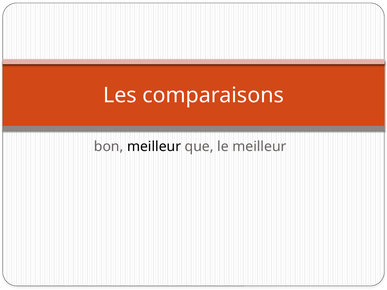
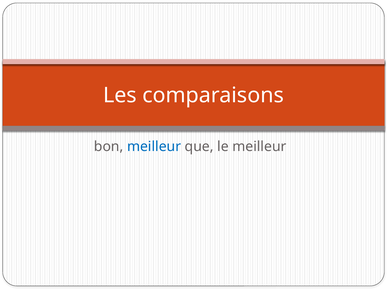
meilleur colour: black -> blue (154, 147)
